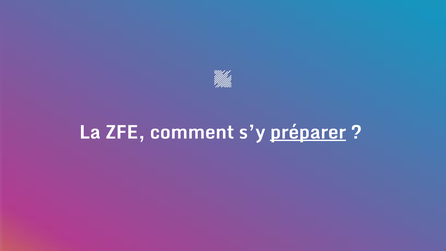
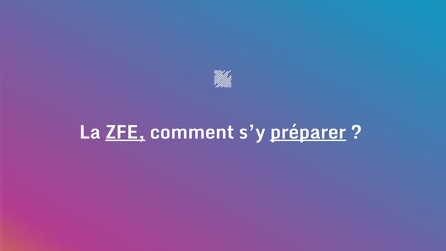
ZFE underline: none -> present (125, 132)
